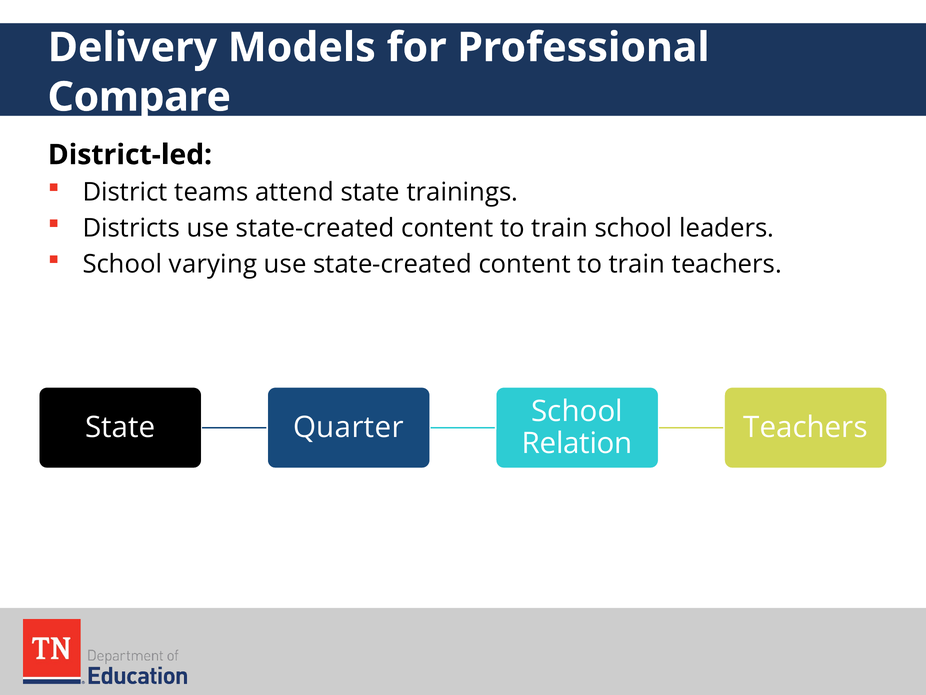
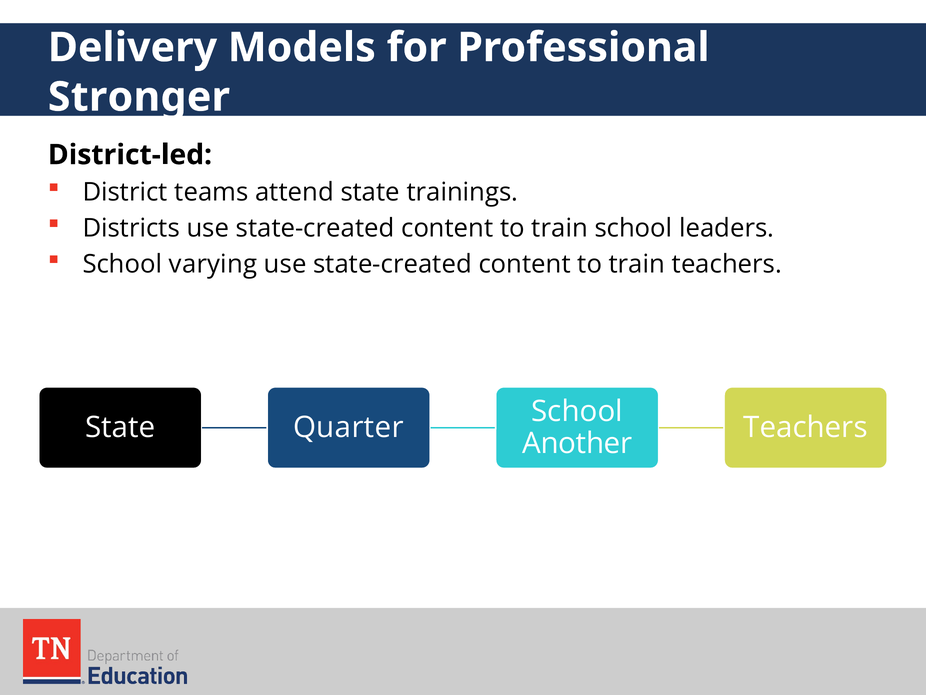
Compare: Compare -> Stronger (139, 97)
Relation: Relation -> Another (577, 443)
